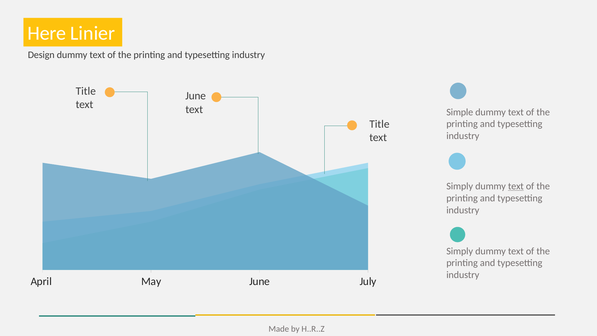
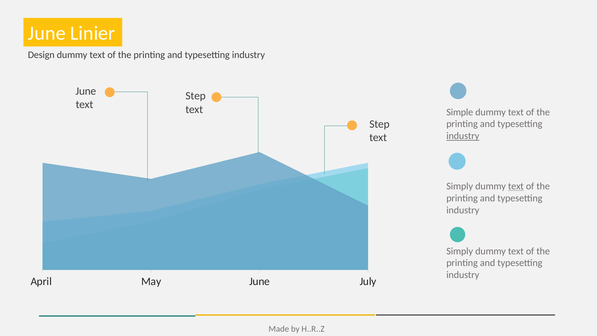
Here: Here -> June (47, 33)
Title: Title -> June (86, 91)
June: June -> Step (196, 96)
Title: Title -> Step (379, 124)
industry underline: none -> present (463, 136)
